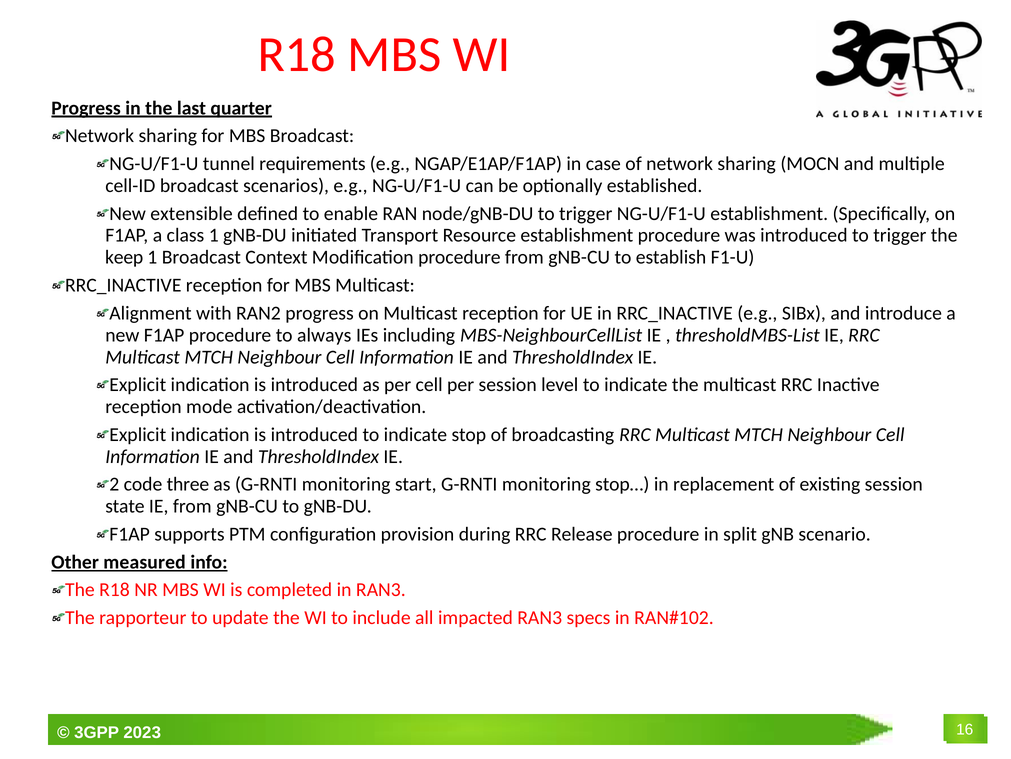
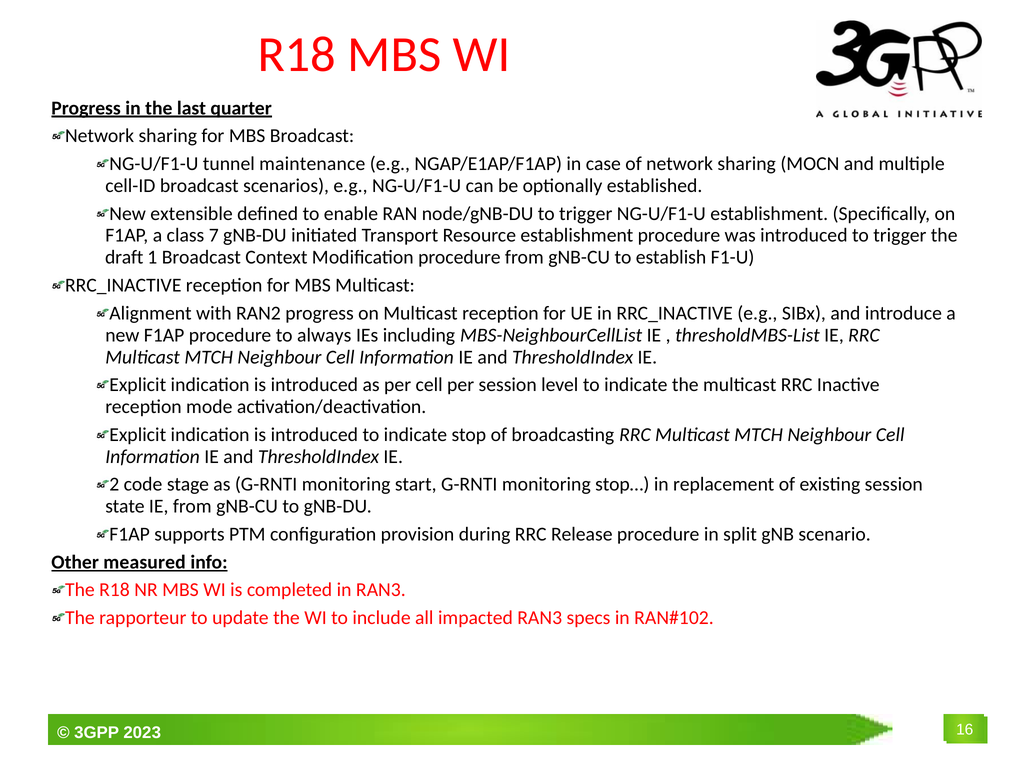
requirements: requirements -> maintenance (312, 164)
class 1: 1 -> 7 (214, 235)
keep: keep -> draft (124, 257)
three: three -> stage (188, 484)
